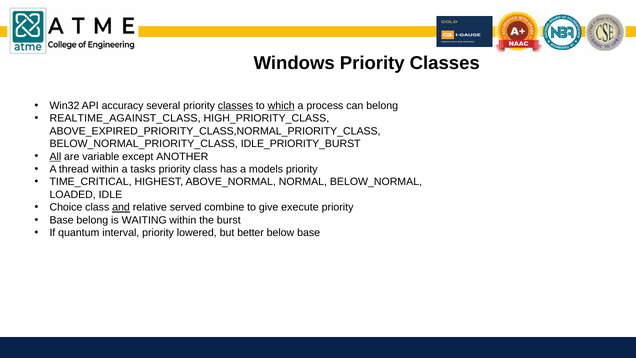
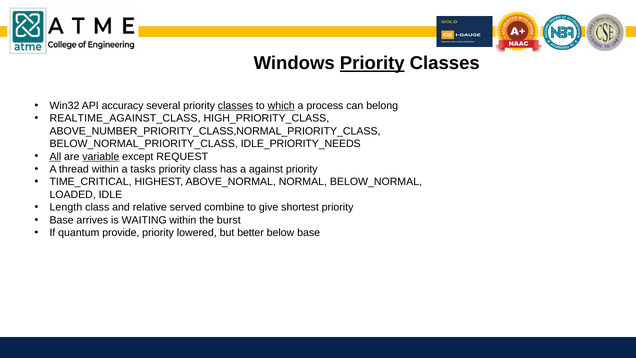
Priority underline: none -> present (372, 63)
ABOVE_EXPIRED_PRIORITY_CLASS,NORMAL_PRIORITY_CLASS: ABOVE_EXPIRED_PRIORITY_CLASS,NORMAL_PRIORITY_CLASS -> ABOVE_NUMBER_PRIORITY_CLASS,NORMAL_PRIORITY_CLASS (215, 131)
IDLE_PRIORITY_BURST: IDLE_PRIORITY_BURST -> IDLE_PRIORITY_NEEDS (301, 144)
variable underline: none -> present (101, 156)
ANOTHER: ANOTHER -> REQUEST (182, 156)
models: models -> against (266, 169)
Choice: Choice -> Length (66, 207)
and underline: present -> none (121, 207)
execute: execute -> shortest (300, 207)
Base belong: belong -> arrives (92, 220)
interval: interval -> provide (121, 233)
